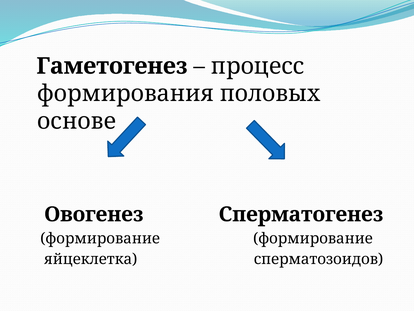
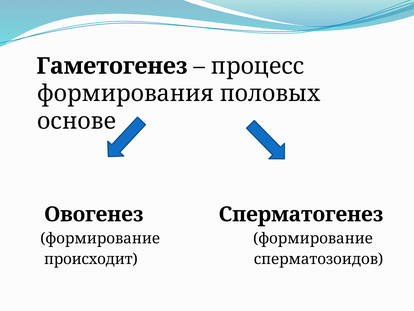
яйцеклетка: яйцеклетка -> происходит (91, 259)
